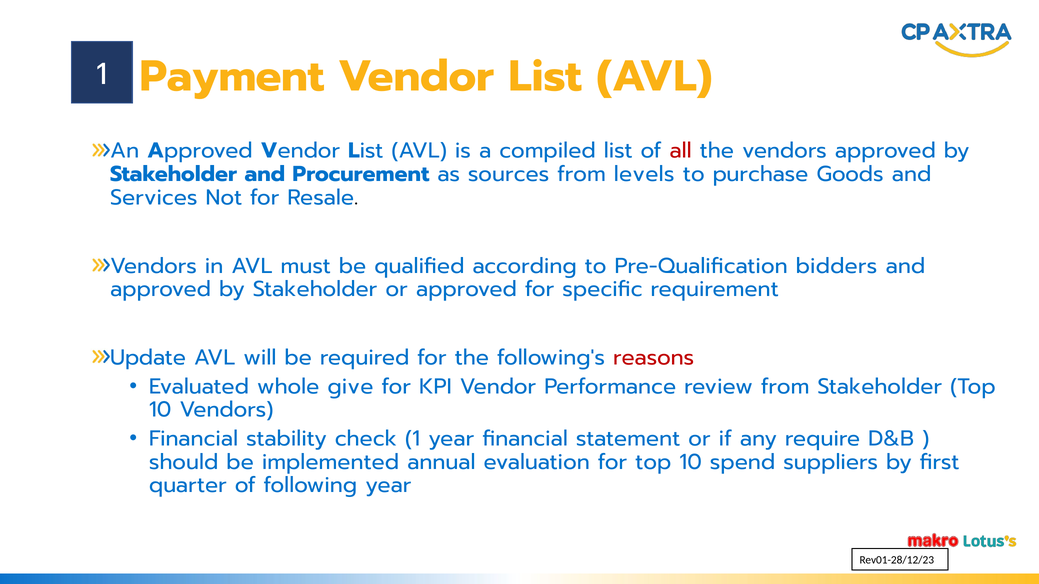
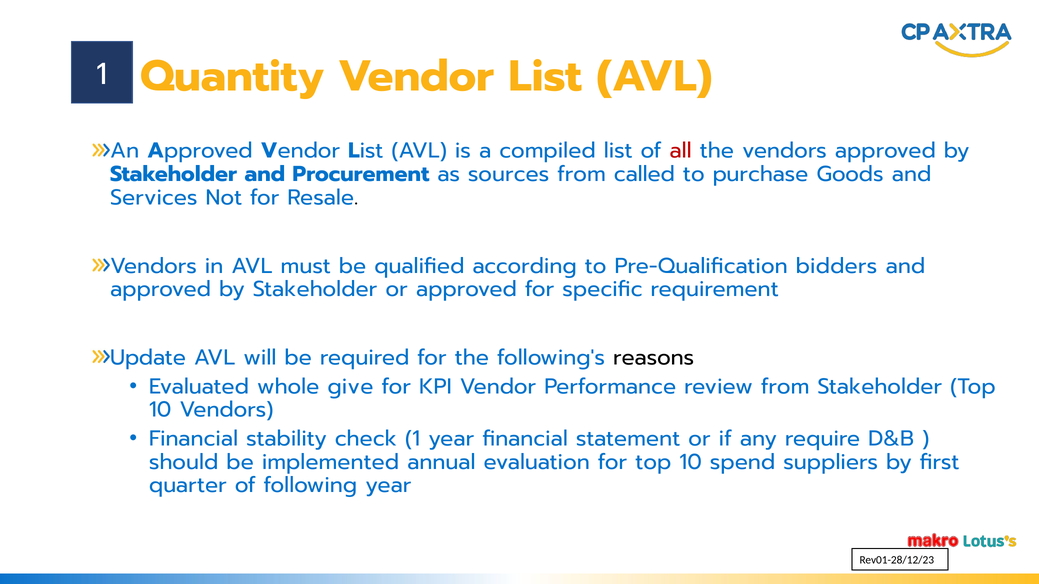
Payment: Payment -> Quantity (232, 77)
levels: levels -> called (644, 174)
reasons colour: red -> black (654, 358)
